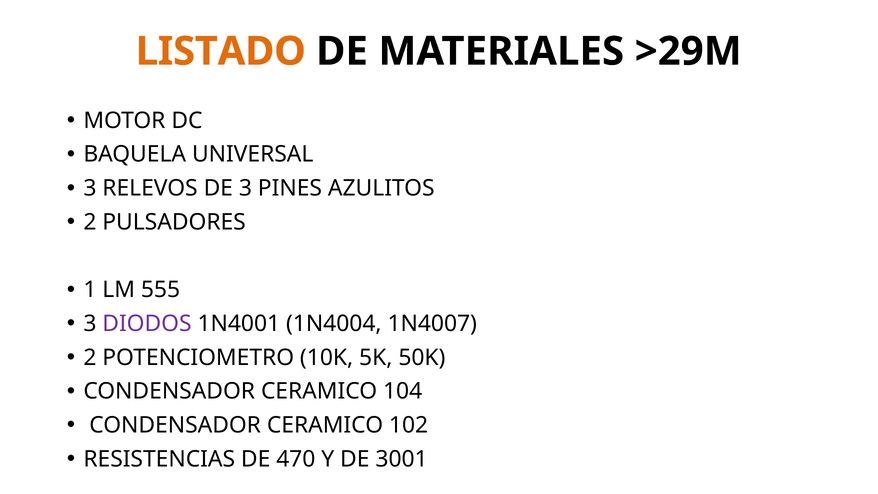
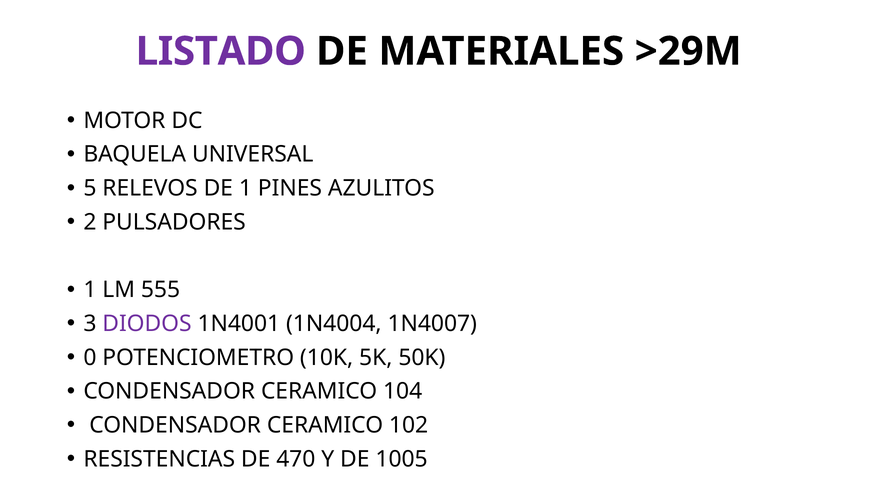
LISTADO colour: orange -> purple (221, 51)
3: 3 -> 5 (90, 188)
DE 3: 3 -> 1 (245, 188)
2: 2 -> 0 (90, 357)
3001: 3001 -> 1005 (402, 459)
